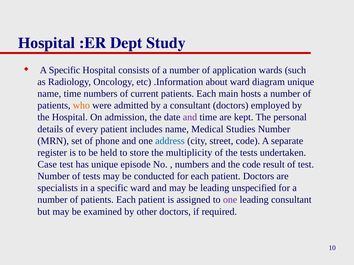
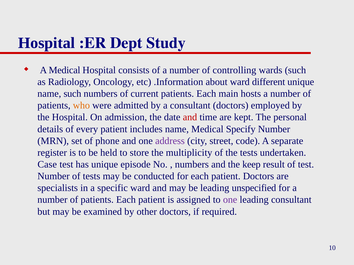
Specific: Specific -> Medical (65, 70)
application: application -> controlling (234, 70)
diagram: diagram -> different (269, 82)
name time: time -> such (72, 94)
and colour: purple -> red (190, 117)
Studies: Studies -> Specify (241, 129)
address colour: blue -> purple (170, 141)
the code: code -> keep (251, 165)
